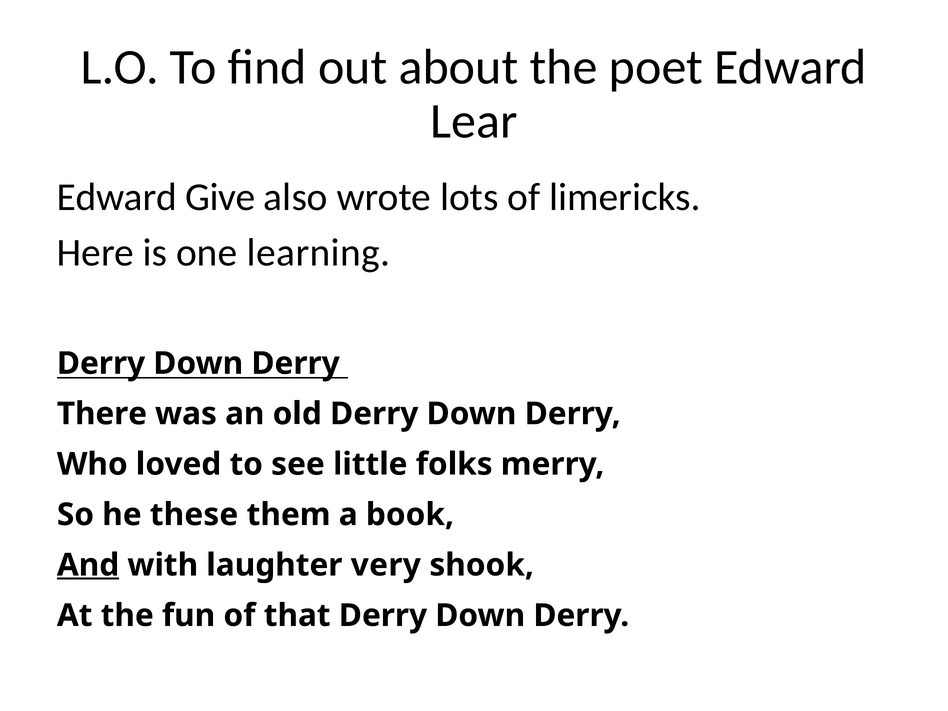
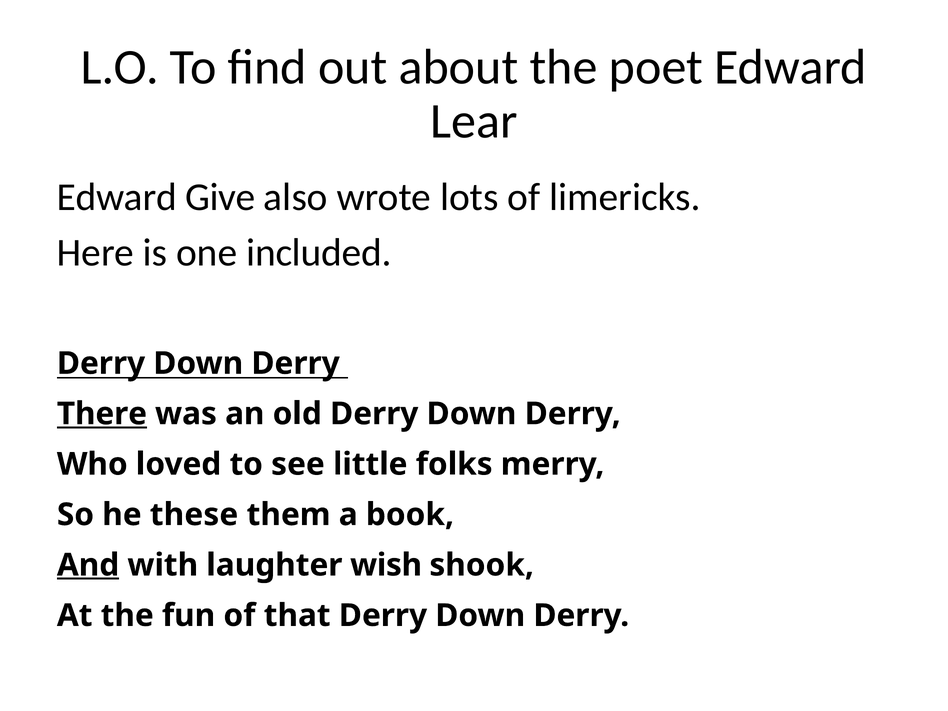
learning: learning -> included (319, 253)
There underline: none -> present (102, 414)
very: very -> wish (386, 565)
